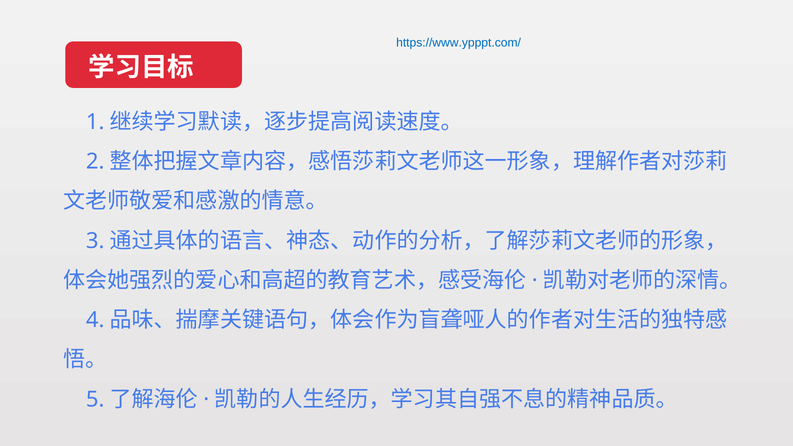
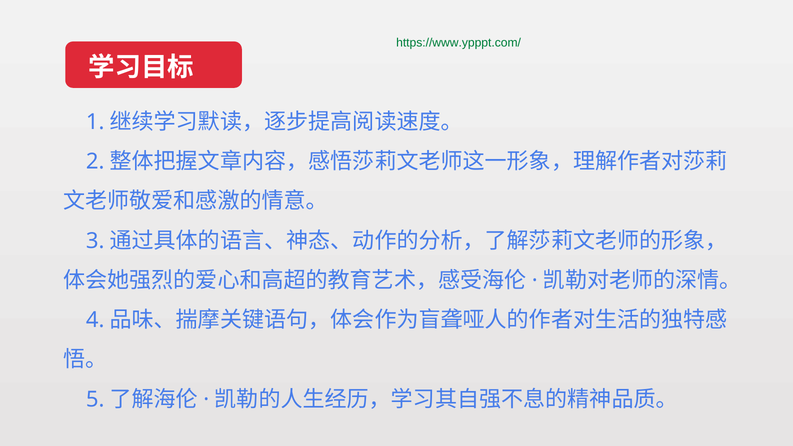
https://www.ypppt.com/ colour: blue -> green (459, 43)
